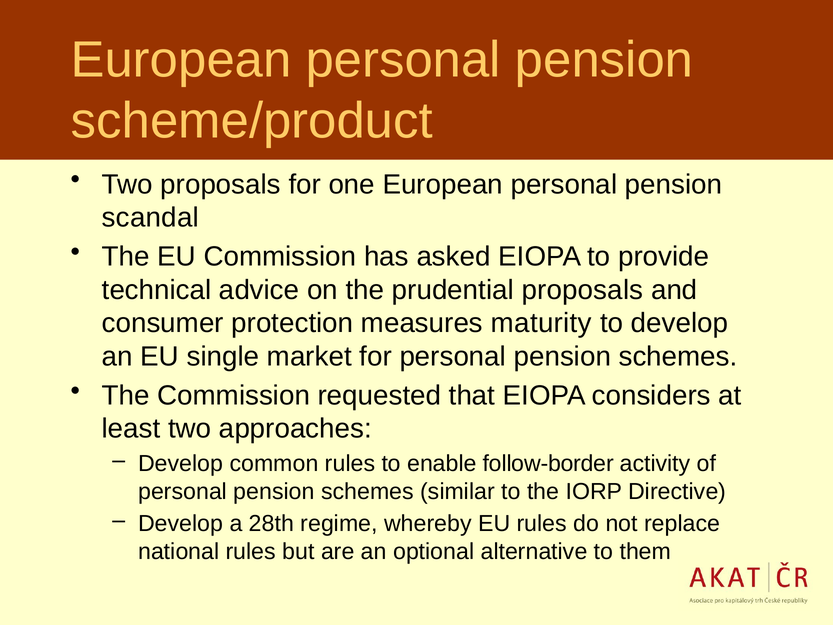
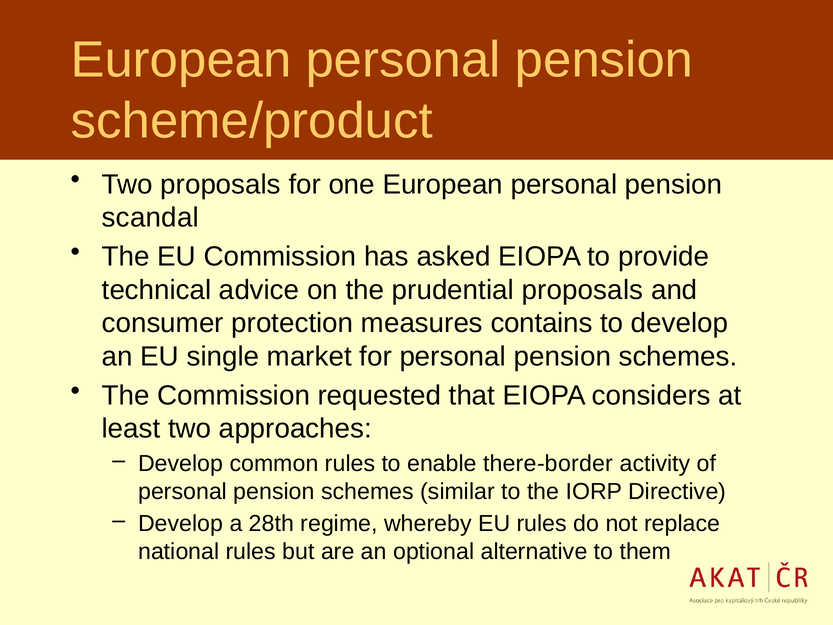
maturity: maturity -> contains (542, 323)
follow-border: follow-border -> there-border (548, 463)
